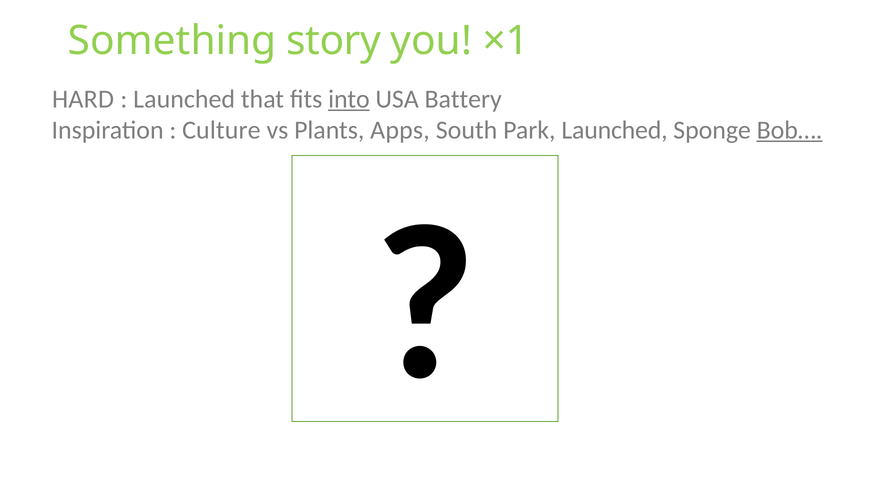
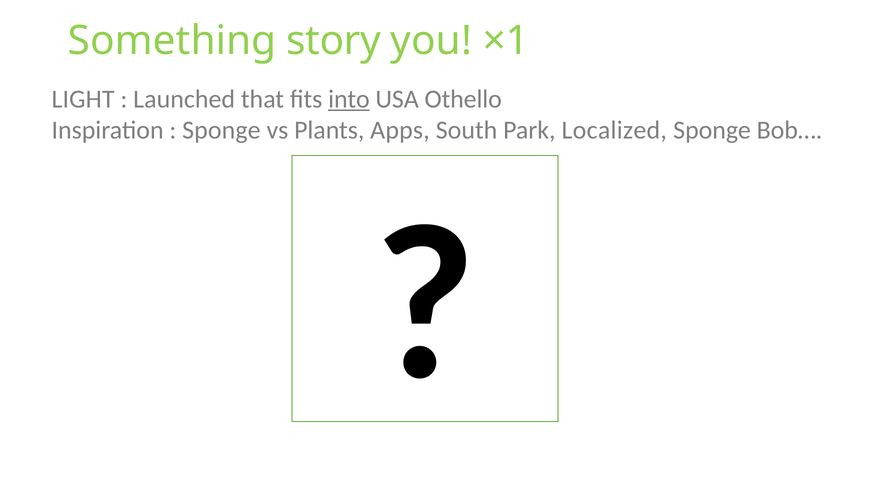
HARD: HARD -> LIGHT (83, 99)
Battery: Battery -> Othello (463, 99)
Culture: Culture -> Sponge (221, 130)
Park Launched: Launched -> Localized (614, 130)
Bob… underline: present -> none (790, 130)
